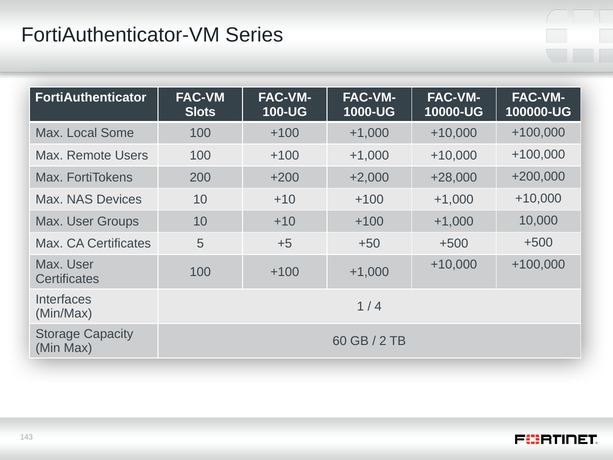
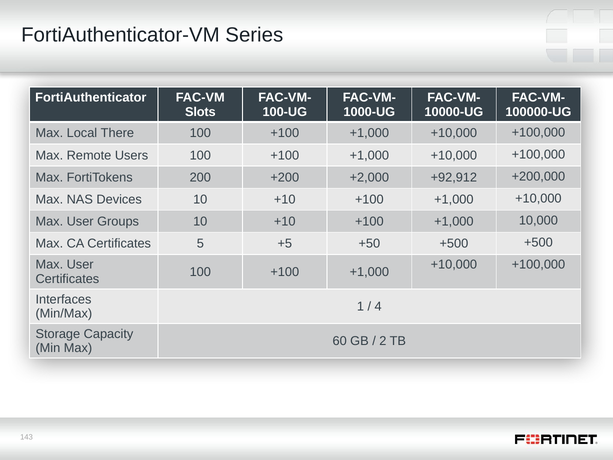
Some: Some -> There (117, 133)
+28,000: +28,000 -> +92,912 (454, 177)
